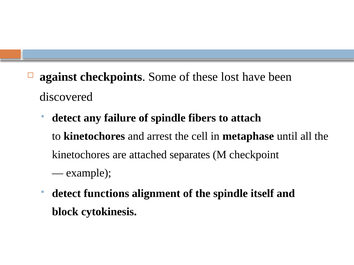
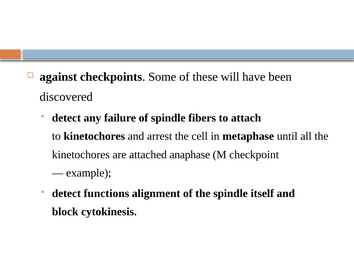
lost: lost -> will (230, 77)
separates: separates -> anaphase (190, 155)
